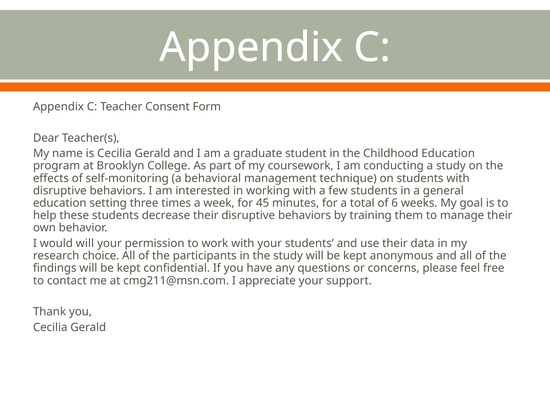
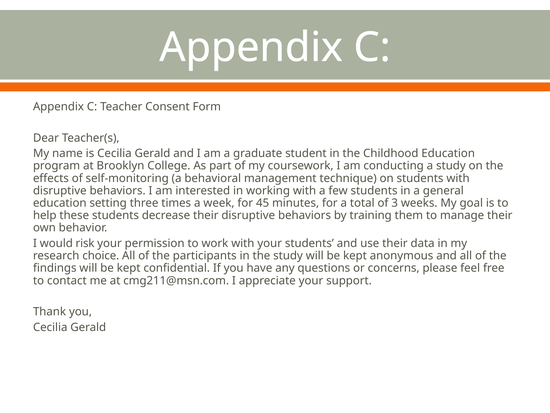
6: 6 -> 3 (395, 203)
would will: will -> risk (85, 243)
